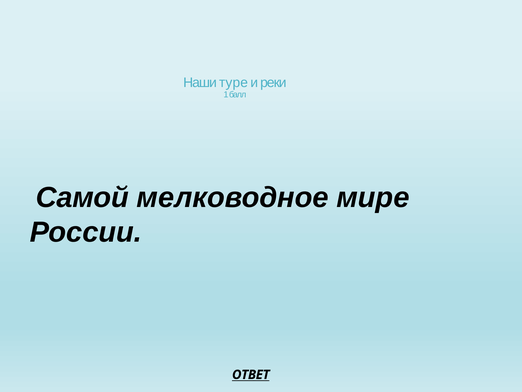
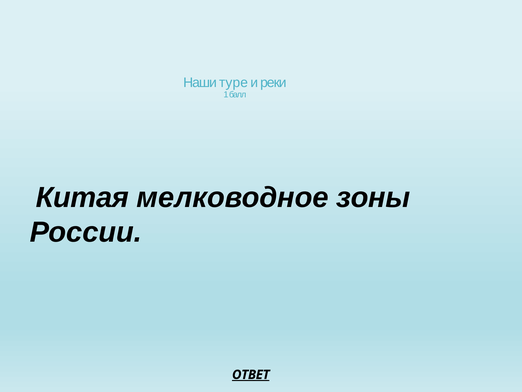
Самой: Самой -> Китая (82, 197)
мире: мире -> зоны (373, 197)
ОТВЕТ underline: none -> present (251, 374)
